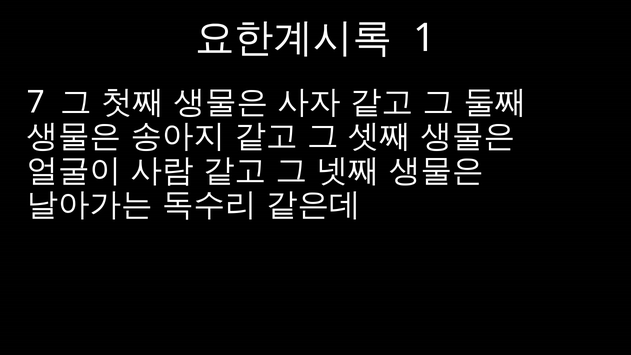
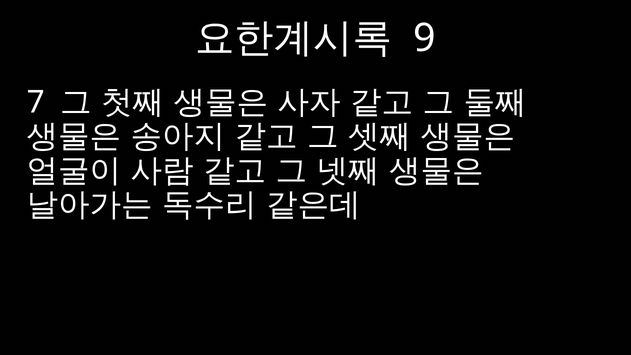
1: 1 -> 9 (425, 38)
